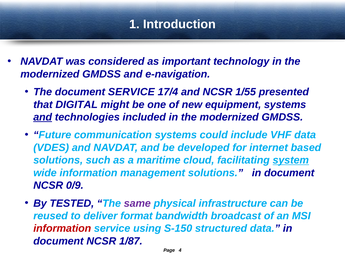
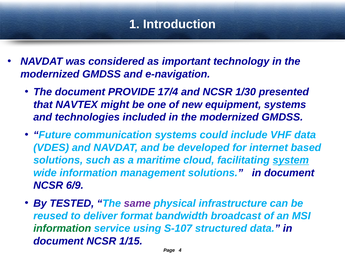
document SERVICE: SERVICE -> PROVIDE (131, 92)
1/55: 1/55 -> 1/30 (246, 92)
DIGITAL: DIGITAL -> NAVTEX (77, 105)
and underline: present -> none (43, 117)
0/9: 0/9 -> 6/9 (75, 186)
information colour: red -> green (62, 229)
S-150: S-150 -> S-107 (178, 229)
1/87: 1/87 -> 1/15 (131, 242)
